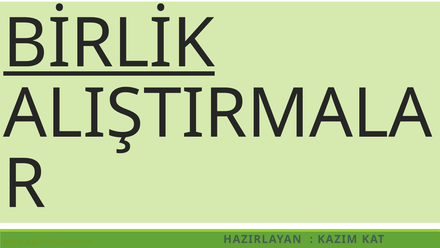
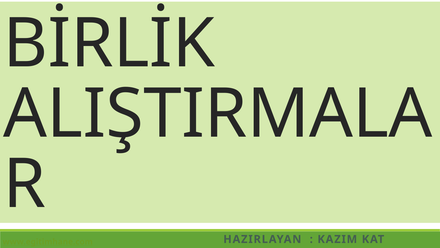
BİRLİK underline: present -> none (109, 44)
